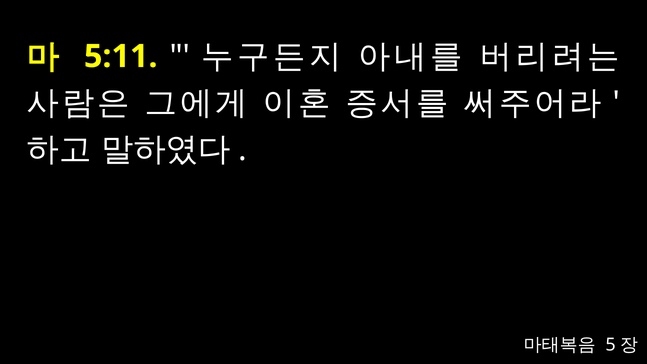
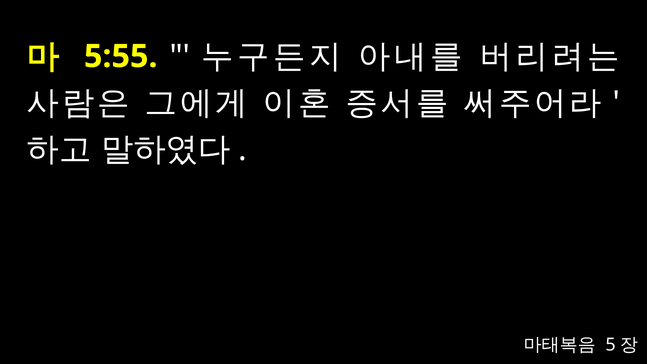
5:11: 5:11 -> 5:55 (121, 56)
